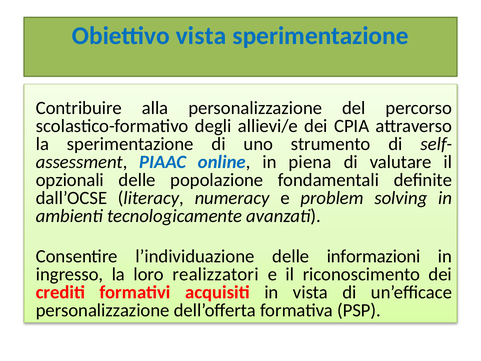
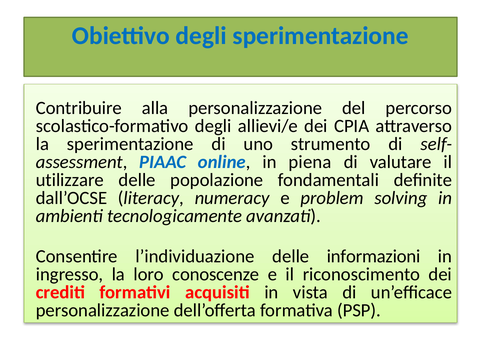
Obiettivo vista: vista -> degli (201, 36)
opzionali: opzionali -> utilizzare (70, 180)
realizzatori: realizzatori -> conoscenze (216, 274)
